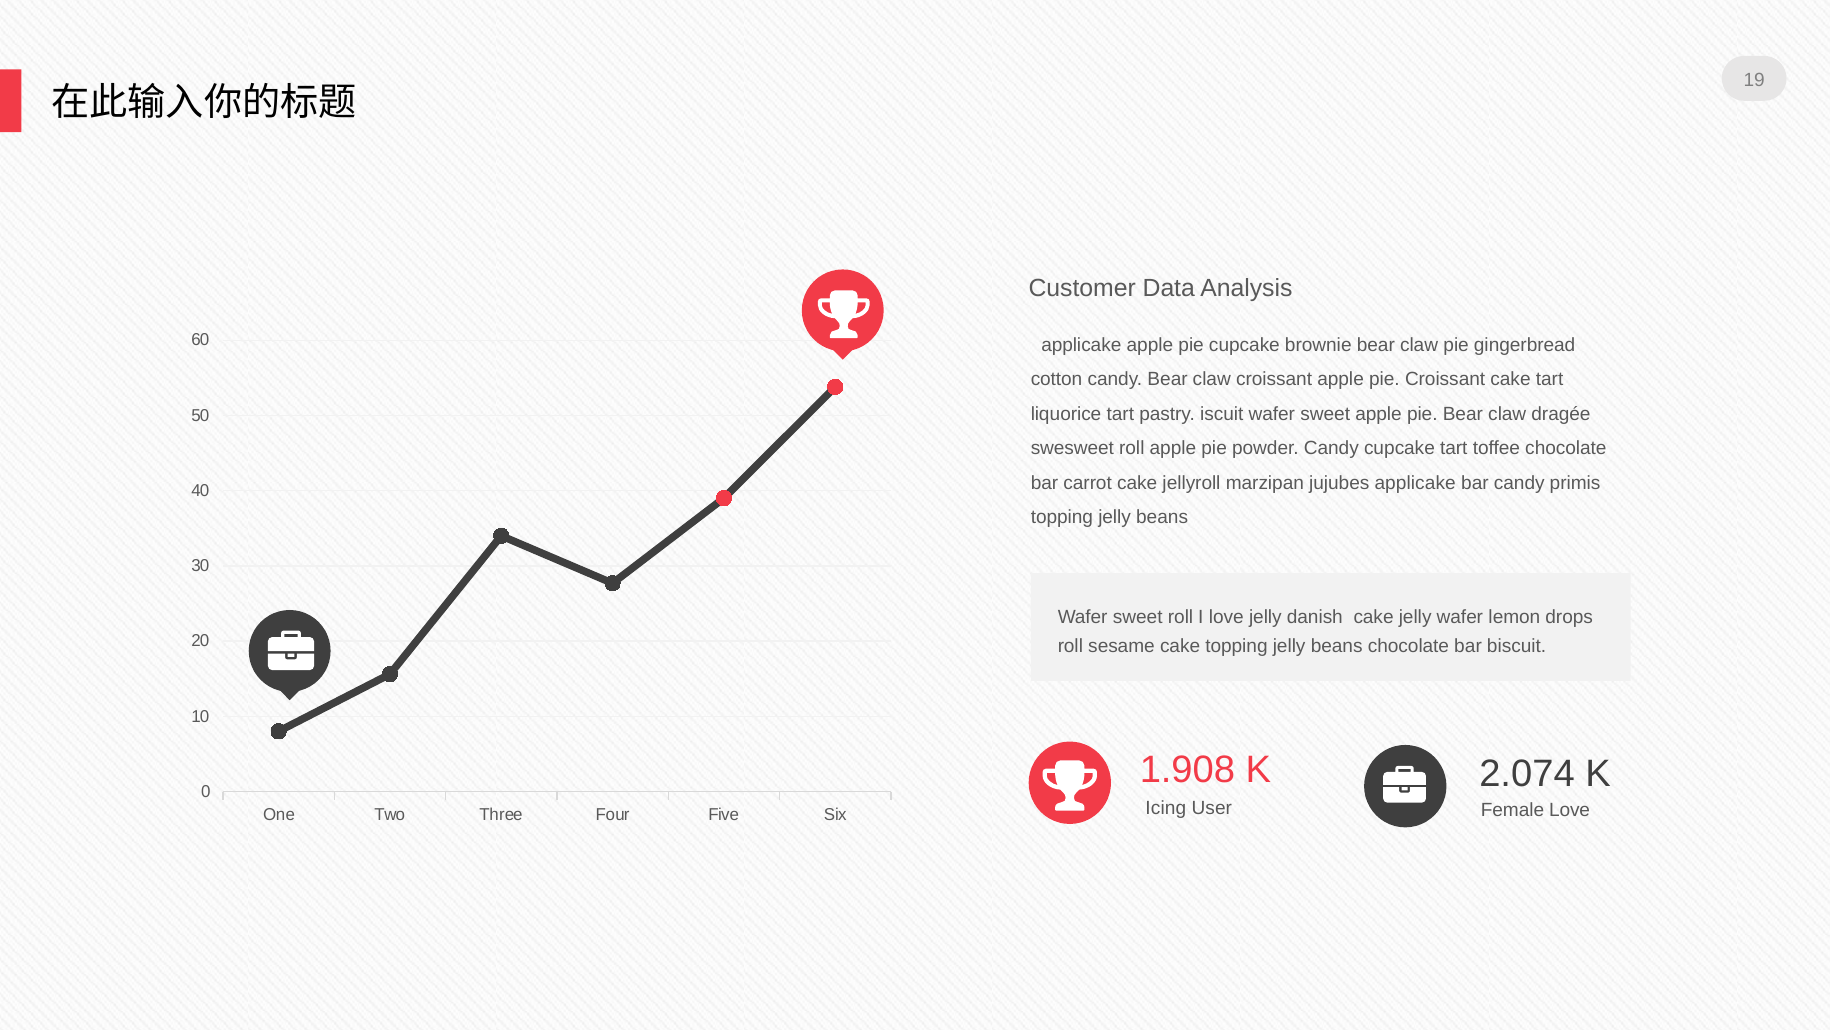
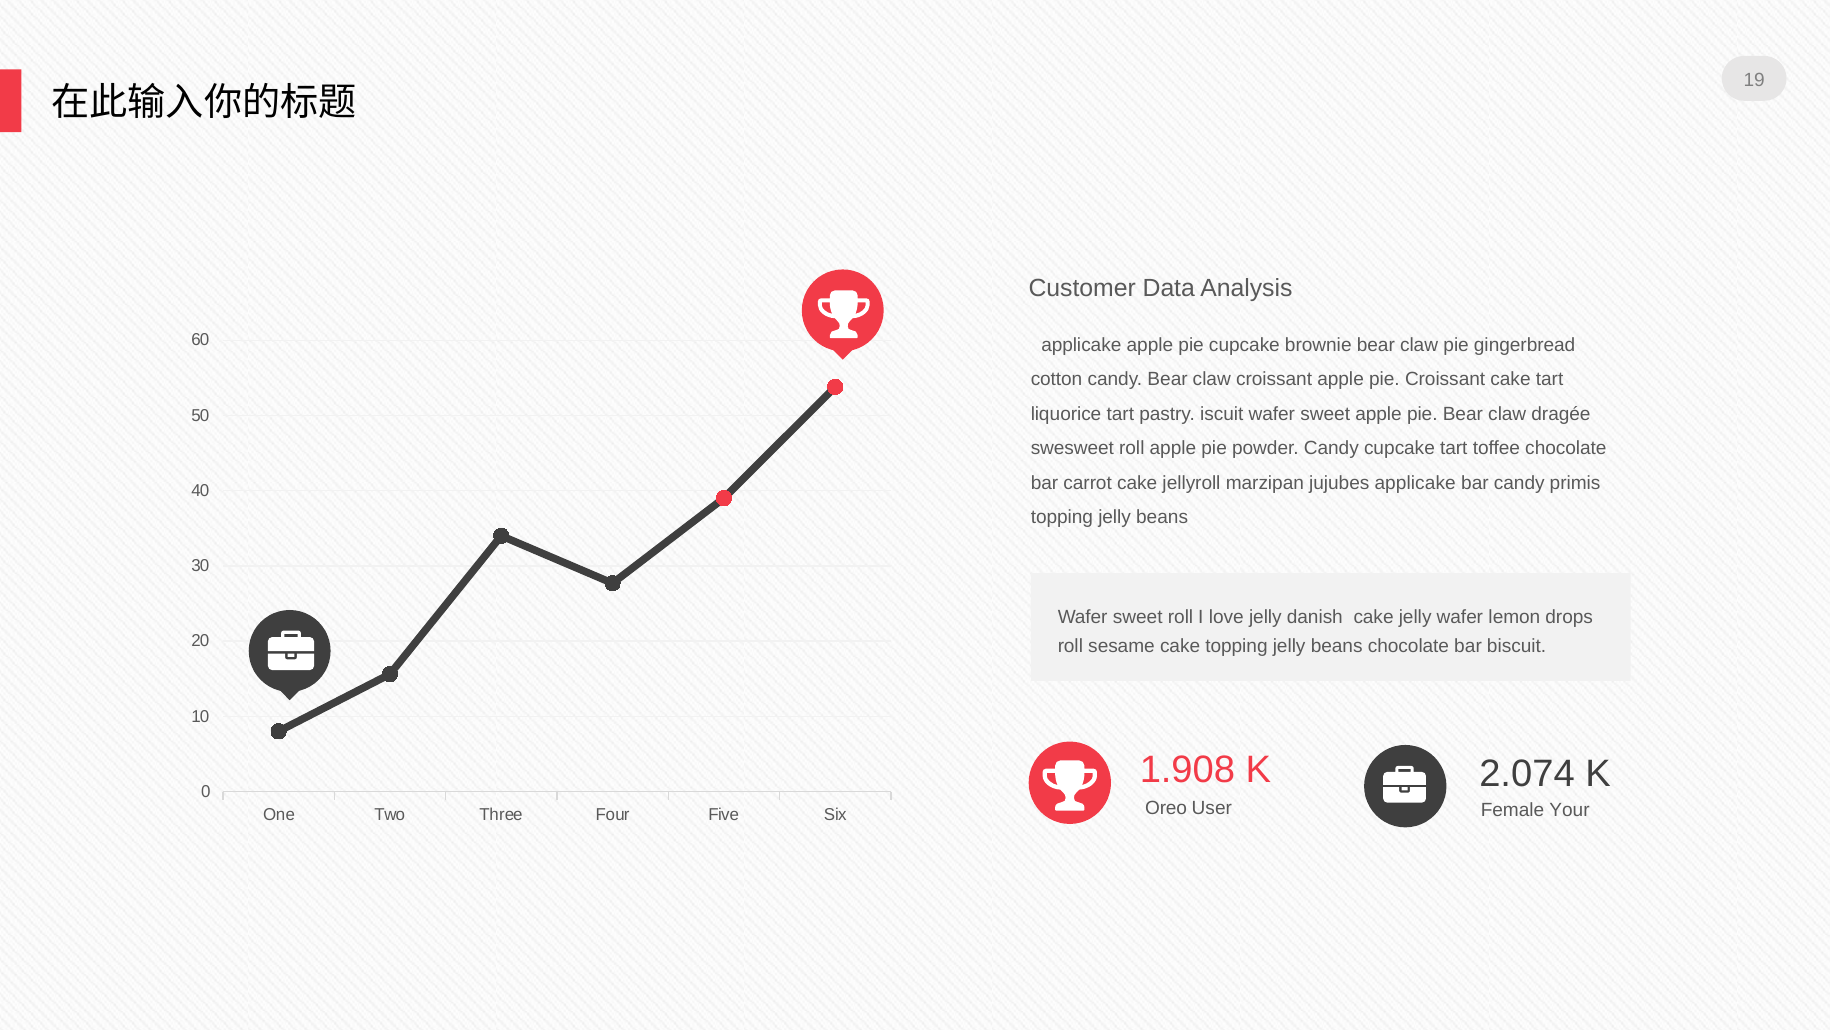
Icing: Icing -> Oreo (1166, 807)
Female Love: Love -> Your (1570, 809)
